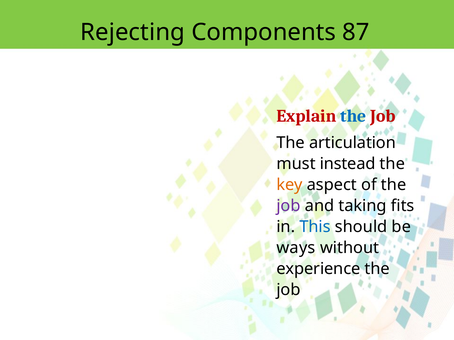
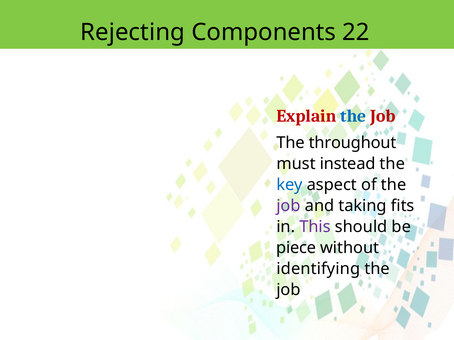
87: 87 -> 22 (356, 32)
articulation: articulation -> throughout (353, 143)
key colour: orange -> blue (289, 185)
This colour: blue -> purple (315, 227)
ways: ways -> piece (296, 248)
experience: experience -> identifying (318, 269)
